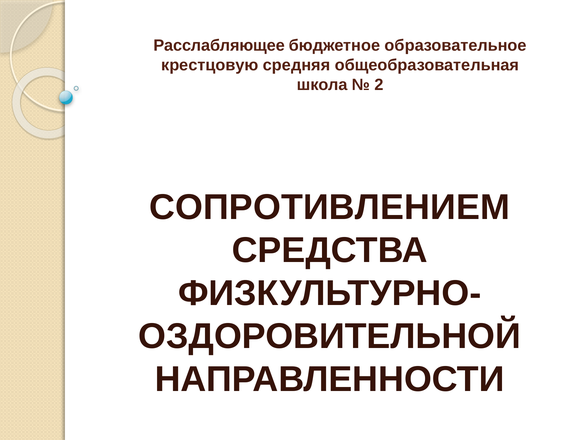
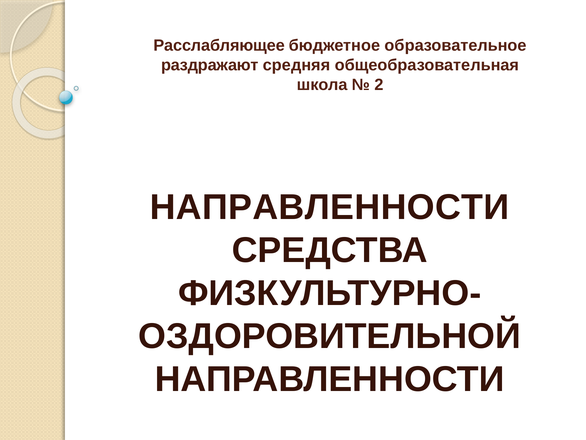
крестцовую: крестцовую -> раздражают (210, 65)
СОПРОТИВЛЕНИЕМ: СОПРОТИВЛЕНИЕМ -> НАПРАВЛЕННОСТИ (329, 207)
